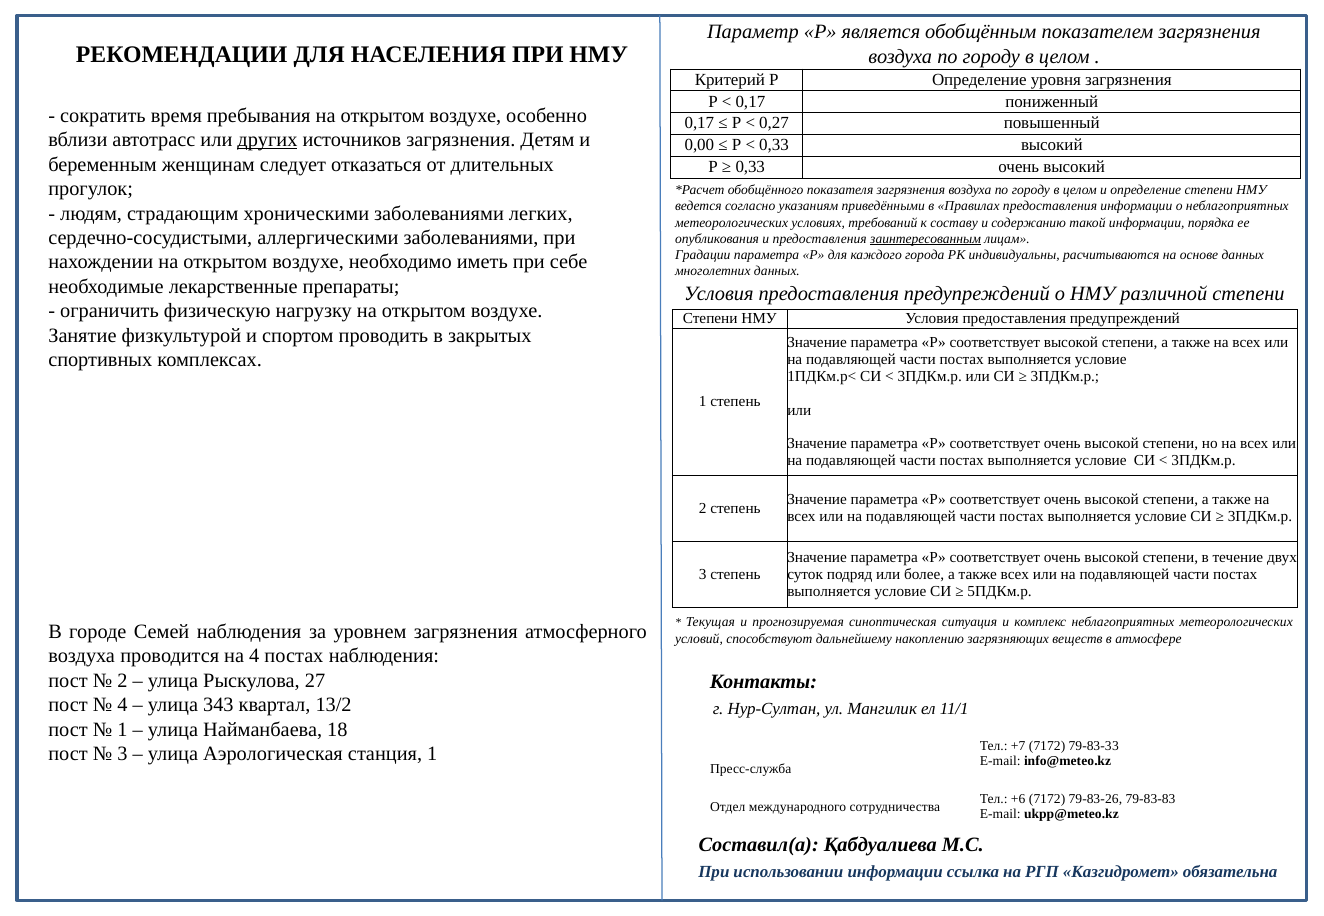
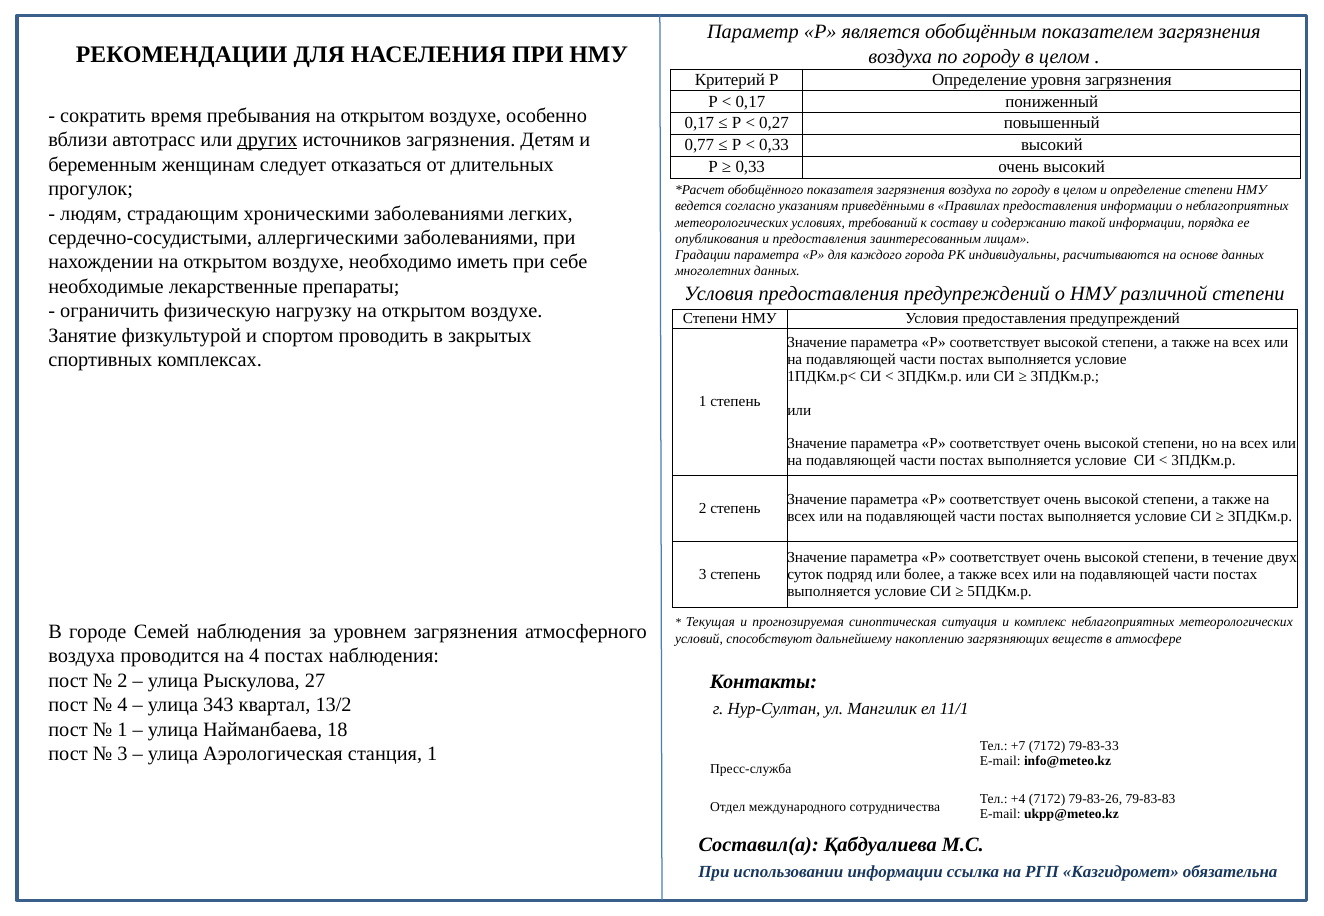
0,00: 0,00 -> 0,77 (699, 145)
заинтересованным underline: present -> none (926, 239)
+6: +6 -> +4 (1018, 800)
